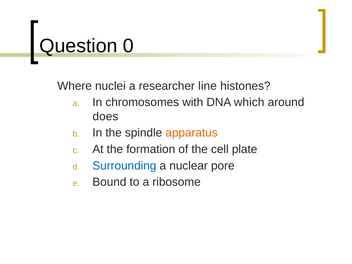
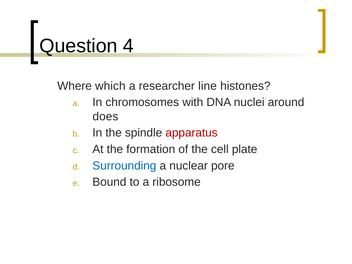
0: 0 -> 4 (128, 46)
nuclei: nuclei -> which (110, 86)
which: which -> nuclei (249, 102)
apparatus colour: orange -> red (192, 133)
